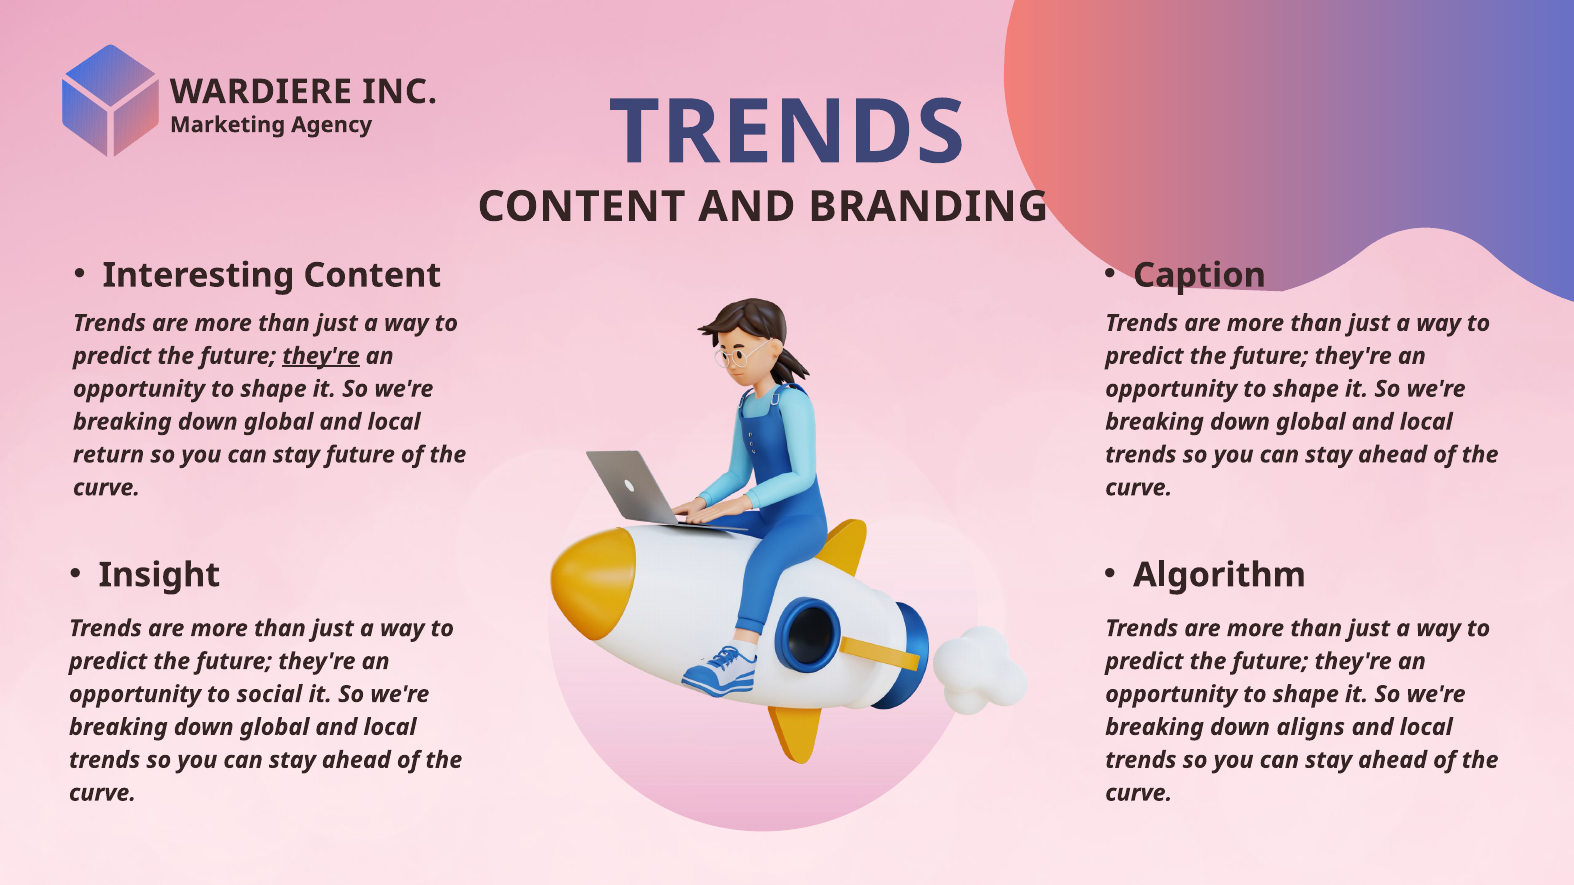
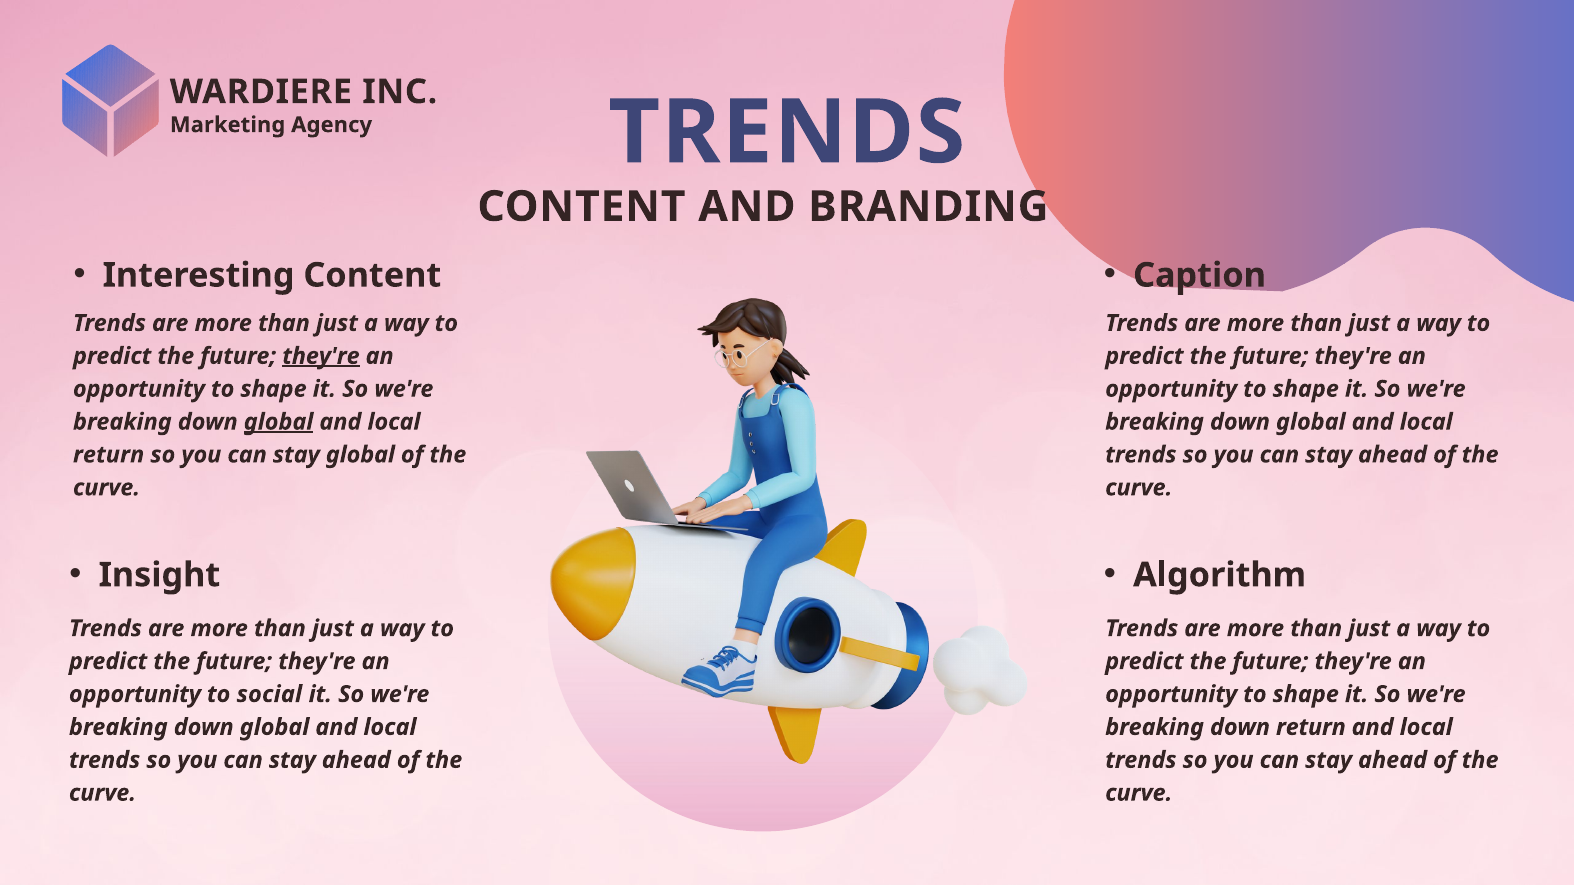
global underline: none -> present (279, 422)
stay future: future -> global (360, 455)
down aligns: aligns -> return (1311, 727)
